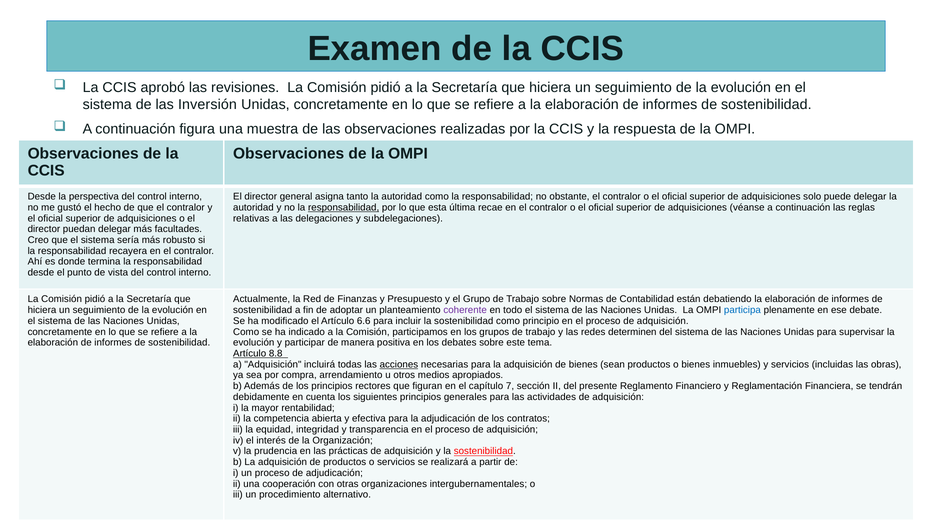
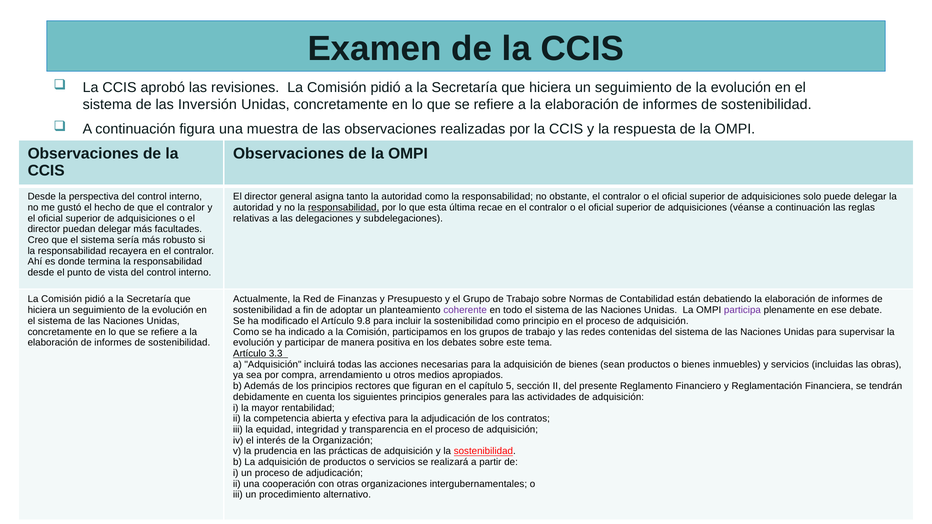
participa colour: blue -> purple (742, 310)
6.6: 6.6 -> 9.8 (364, 321)
determinen: determinen -> contenidas (632, 332)
8.8: 8.8 -> 3.3 (276, 354)
acciones underline: present -> none (399, 365)
7: 7 -> 5 (510, 386)
